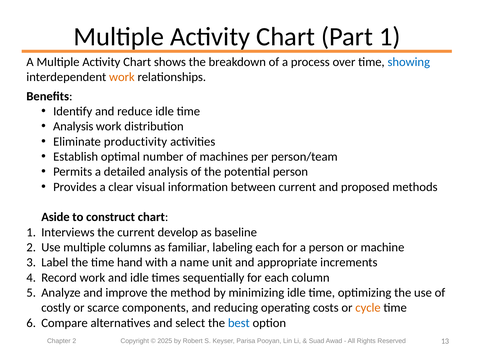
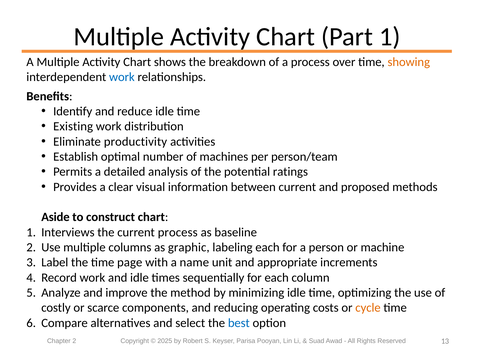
showing colour: blue -> orange (409, 62)
work colour: orange -> blue (122, 77)
Analysis: Analysis -> Existing (73, 127)
potential person: person -> ratings (290, 172)
current develop: develop -> process (178, 233)
familiar: familiar -> graphic (189, 248)
hand: hand -> page (130, 263)
